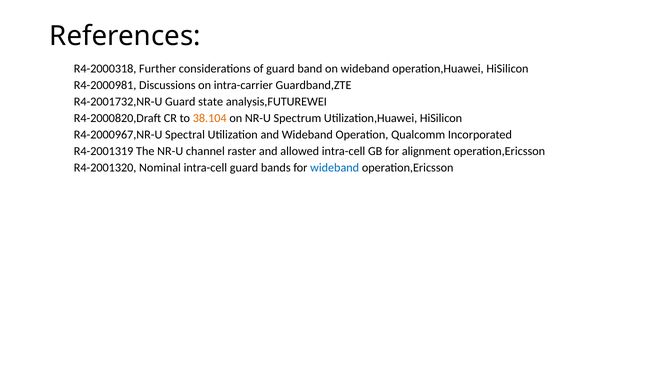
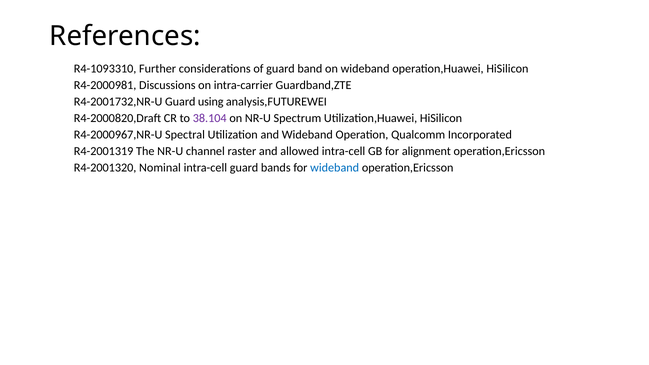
R4-2000318: R4-2000318 -> R4-1093310 (105, 69)
state: state -> using (211, 102)
38.104 colour: orange -> purple (210, 118)
